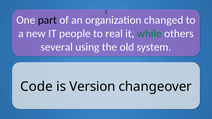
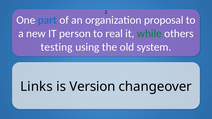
part colour: black -> blue (47, 20)
changed: changed -> proposal (164, 20)
people: people -> person (75, 34)
several: several -> testing (57, 47)
Code: Code -> Links (36, 87)
